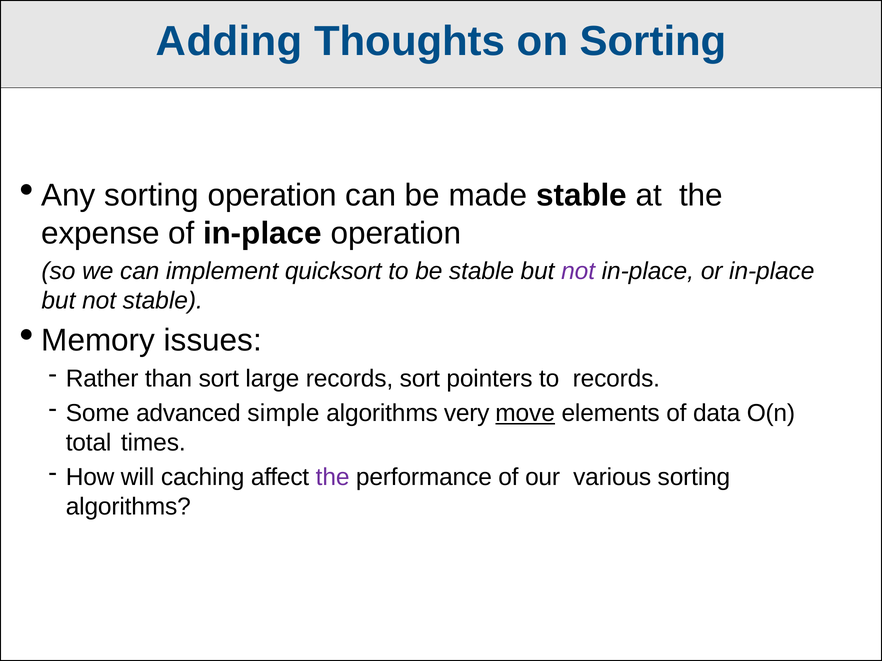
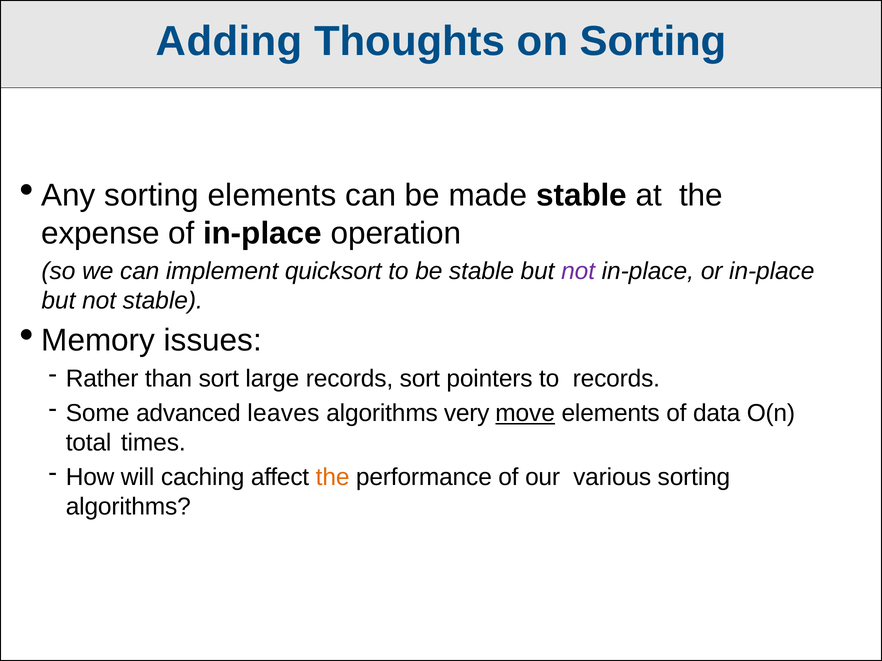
sorting operation: operation -> elements (272, 196)
simple: simple -> leaves (283, 413)
the colour: purple -> orange (333, 477)
